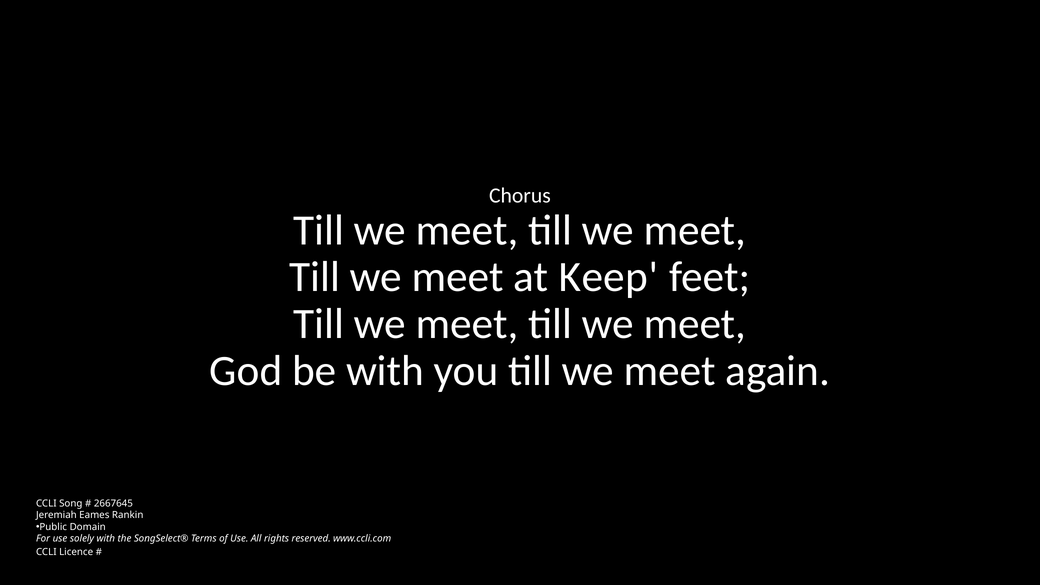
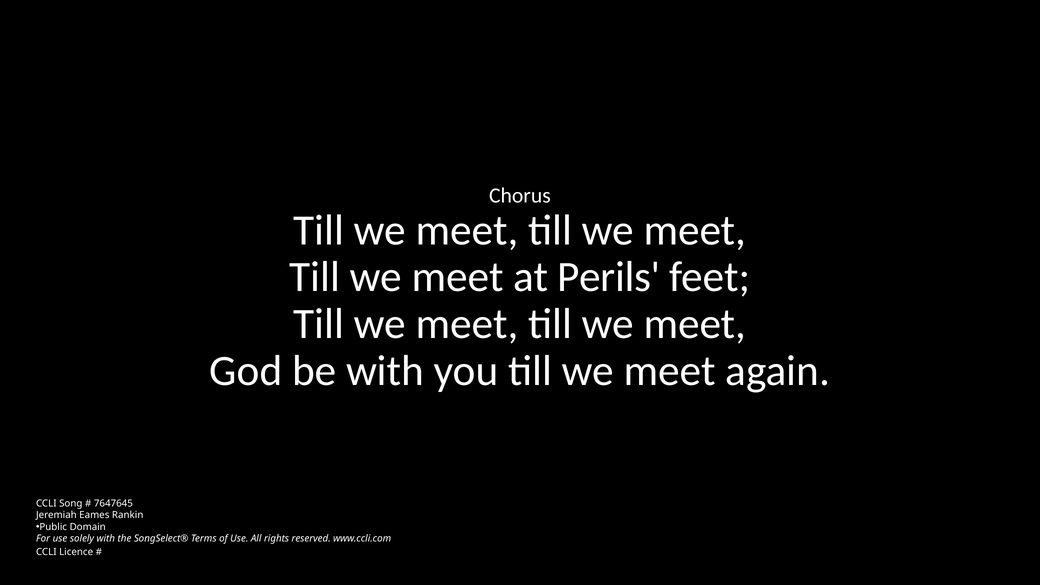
Keep: Keep -> Perils (609, 277)
2667645: 2667645 -> 7647645 (113, 503)
